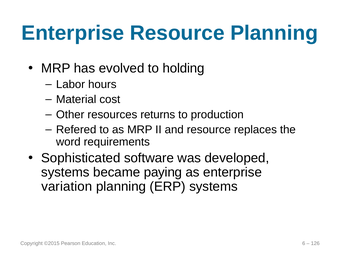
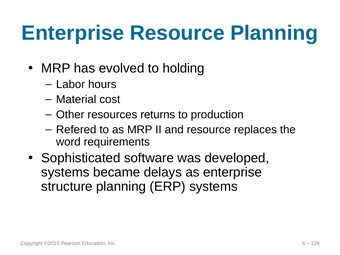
paying: paying -> delays (163, 172)
variation: variation -> structure (67, 186)
